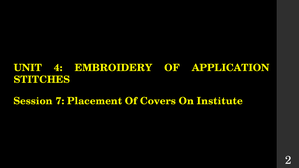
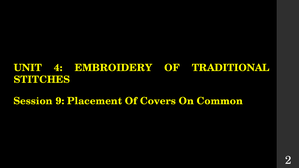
APPLICATION: APPLICATION -> TRADITIONAL (231, 68)
7: 7 -> 9 (60, 101)
Institute: Institute -> Common (220, 101)
